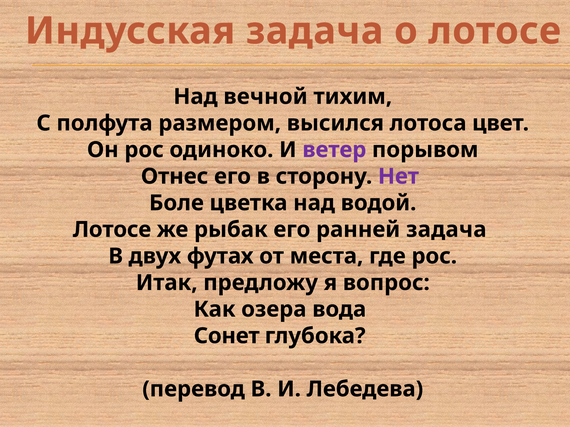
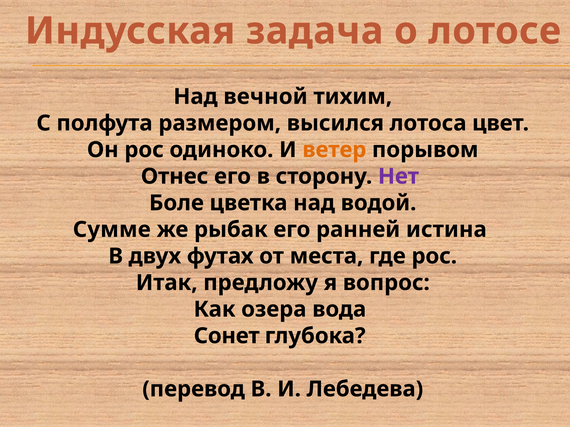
ветер colour: purple -> orange (334, 150)
Лотосе: Лотосе -> Сумме (112, 230)
ранней задача: задача -> истина (446, 230)
